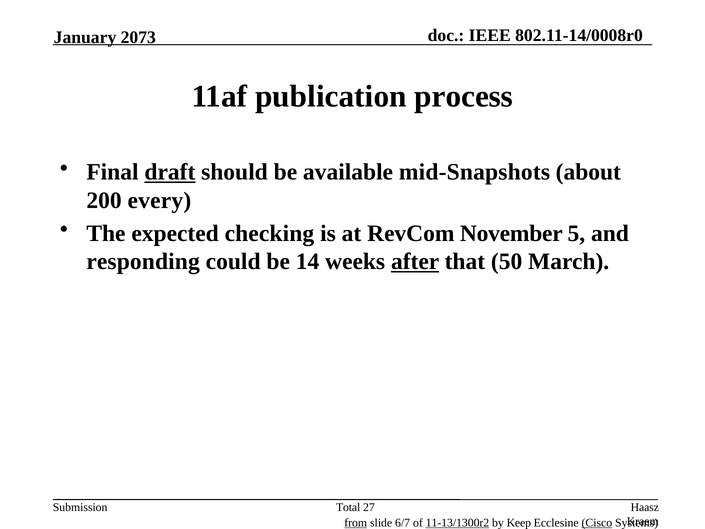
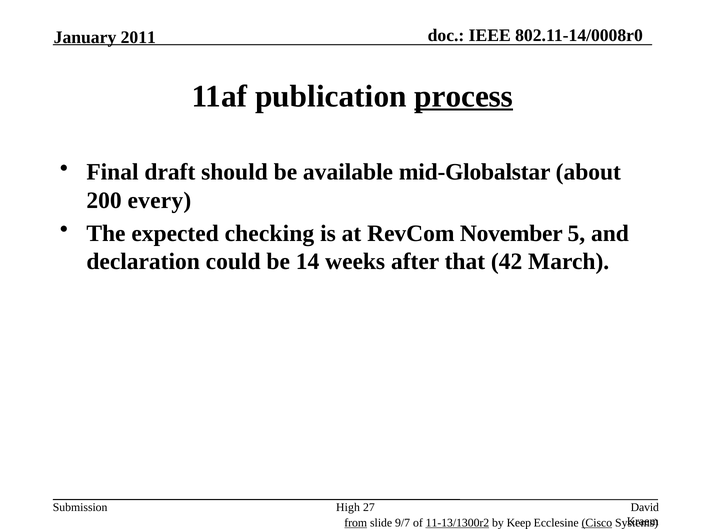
2073: 2073 -> 2011 (138, 38)
process underline: none -> present (464, 96)
draft underline: present -> none (170, 172)
mid-Snapshots: mid-Snapshots -> mid-Globalstar (475, 172)
responding: responding -> declaration (143, 261)
after underline: present -> none (415, 261)
50: 50 -> 42 (507, 261)
Total: Total -> High (348, 507)
Haasz: Haasz -> David (645, 507)
6/7: 6/7 -> 9/7 (403, 523)
